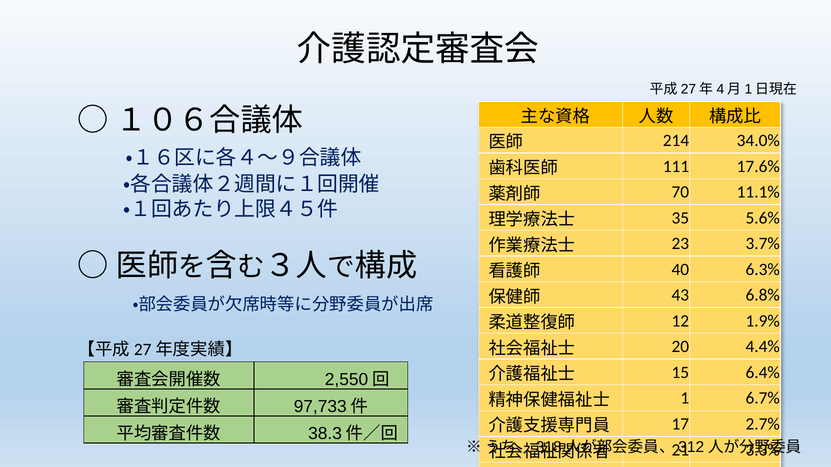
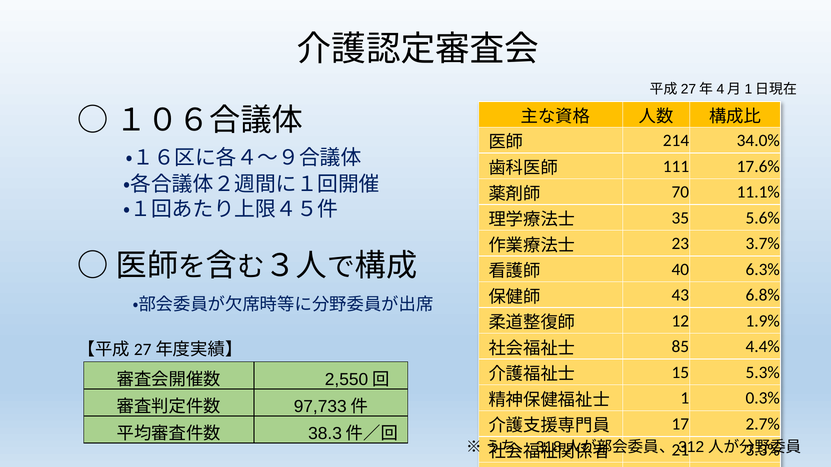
20: 20 -> 85 (680, 347)
6.4%: 6.4% -> 5.3% (763, 373)
6.7%: 6.7% -> 0.3% (763, 399)
